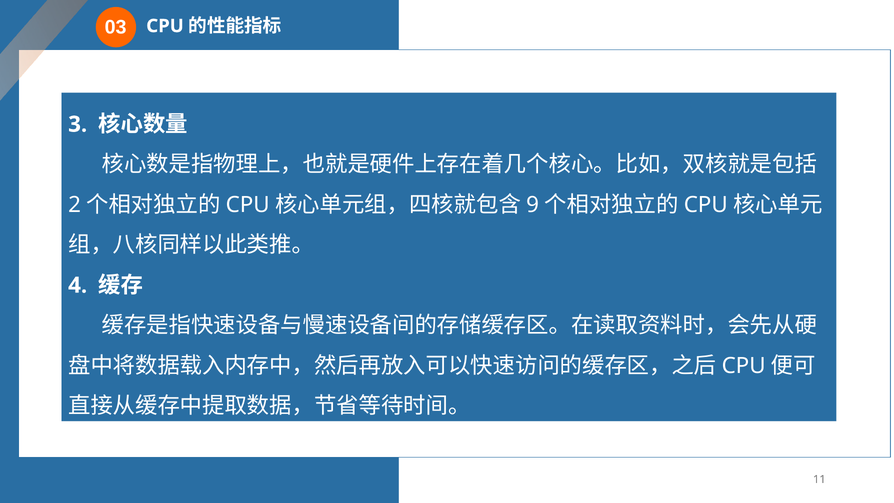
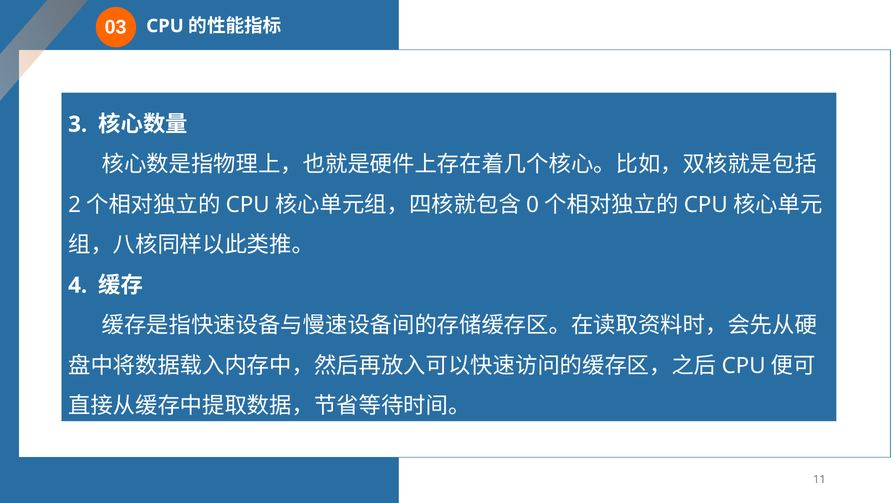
9: 9 -> 0 (533, 205)
